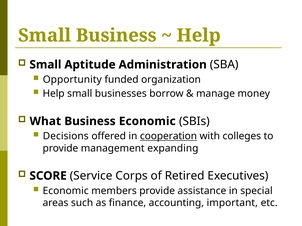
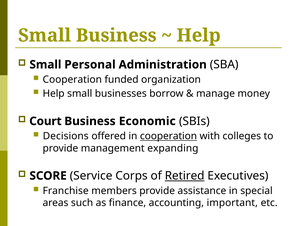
Aptitude: Aptitude -> Personal (90, 65)
Opportunity: Opportunity -> Cooperation (72, 80)
What: What -> Court (45, 121)
Retired underline: none -> present (185, 176)
Economic: Economic -> Franchise (66, 191)
